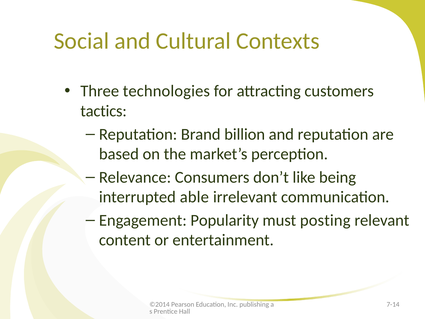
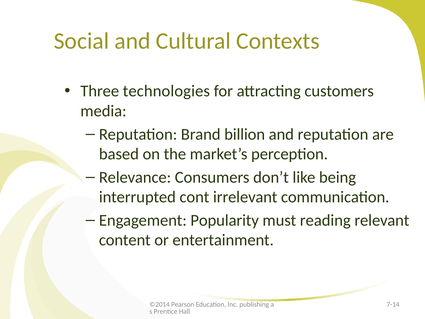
tactics: tactics -> media (103, 111)
able: able -> cont (194, 197)
posting: posting -> reading (325, 220)
